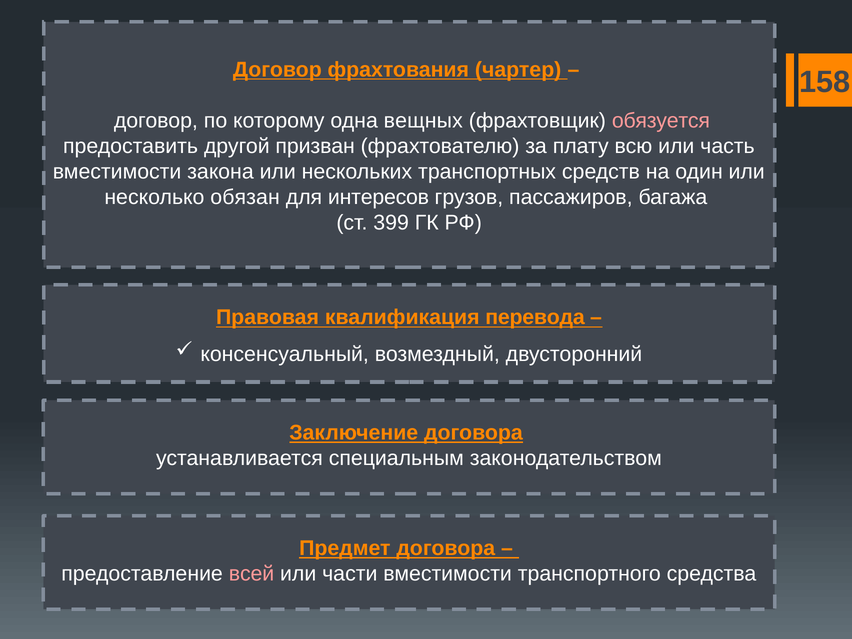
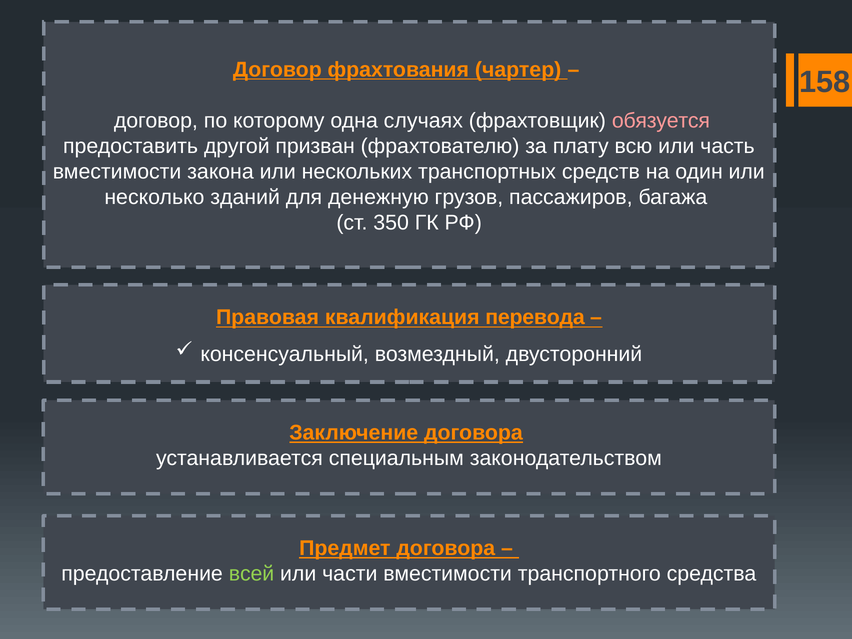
вещных: вещных -> случаях (423, 121)
обязан: обязан -> зданий (245, 197)
интересов: интересов -> денежную (378, 197)
399: 399 -> 350 (391, 223)
всей colour: pink -> light green (252, 574)
